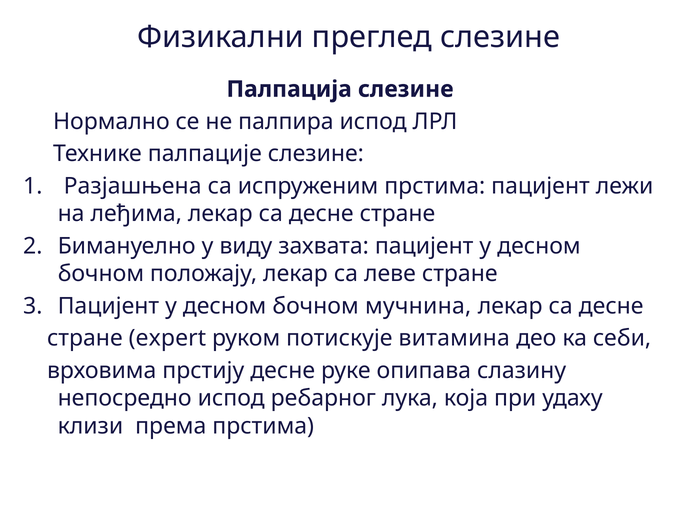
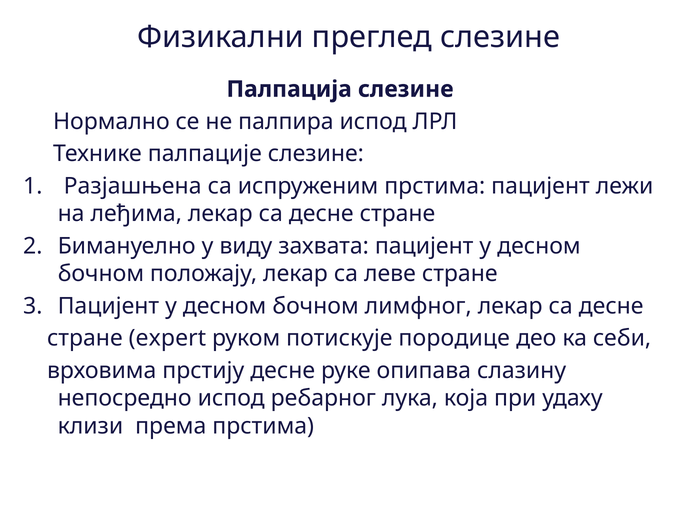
мучнина: мучнина -> лимфног (418, 306)
витамина: витамина -> породице (454, 338)
